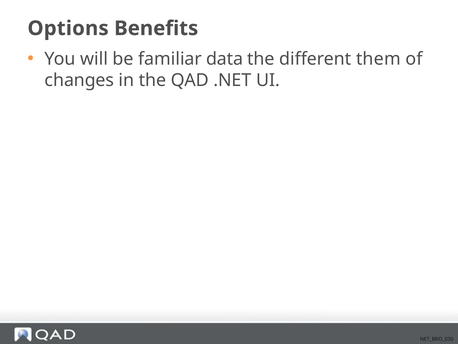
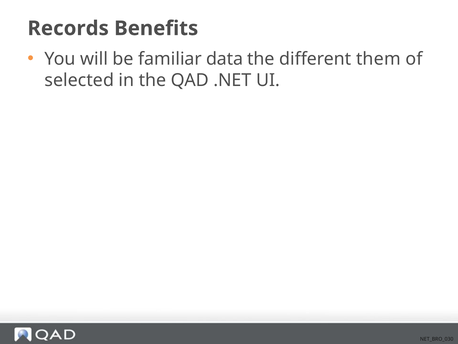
Options: Options -> Records (68, 28)
changes: changes -> selected (79, 80)
